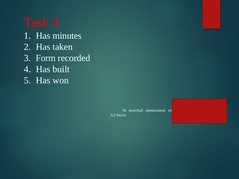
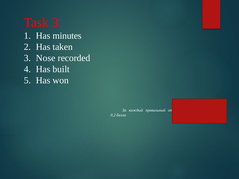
Form: Form -> Nose (46, 58)
